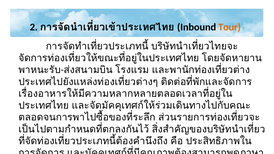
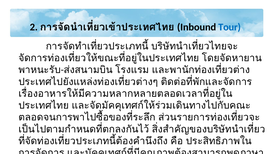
Tour colour: orange -> blue (230, 27)
